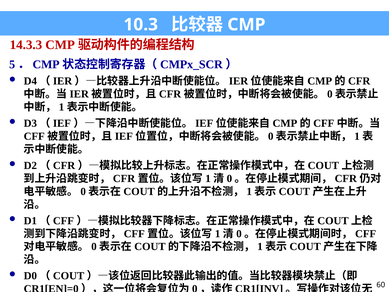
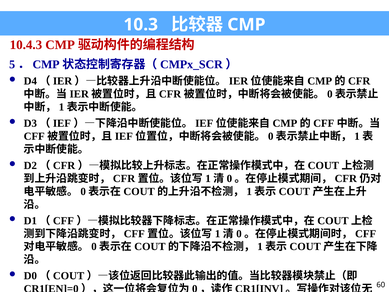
14.3.3: 14.3.3 -> 10.4.3 (26, 45)
